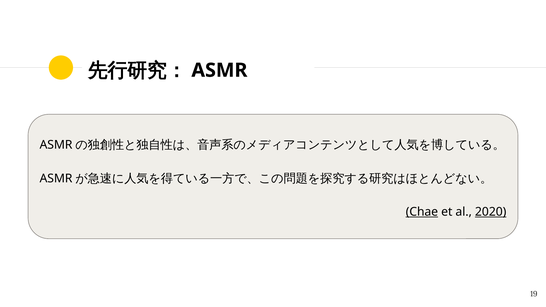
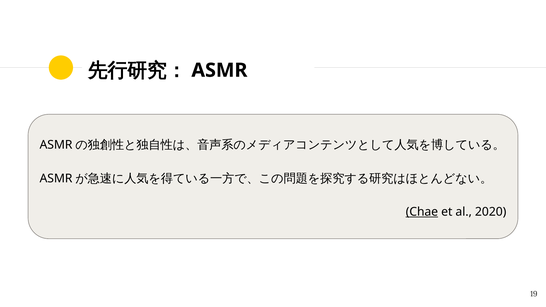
2020 underline: present -> none (491, 212)
